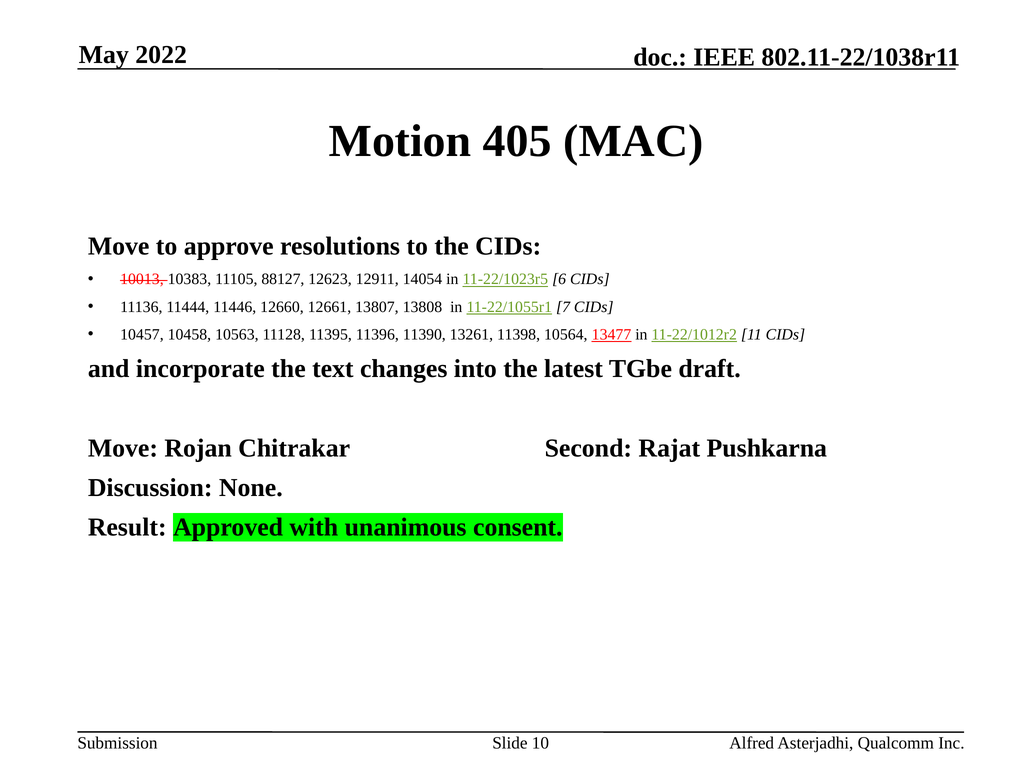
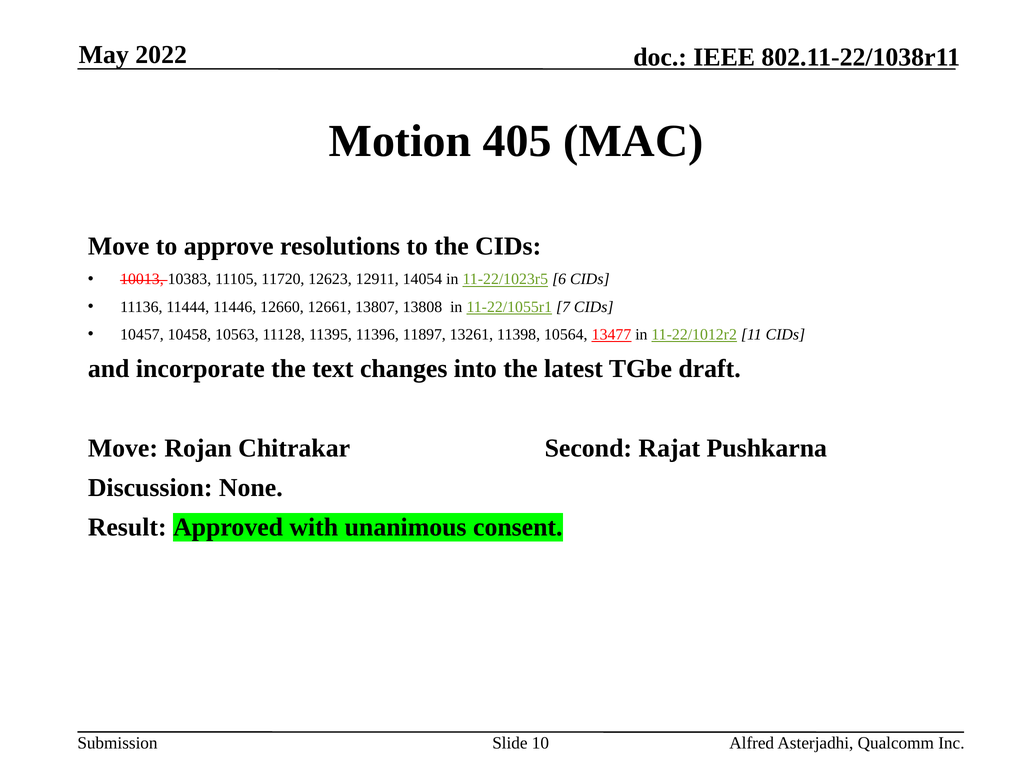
88127: 88127 -> 11720 (283, 279)
11390: 11390 -> 11897 (424, 334)
